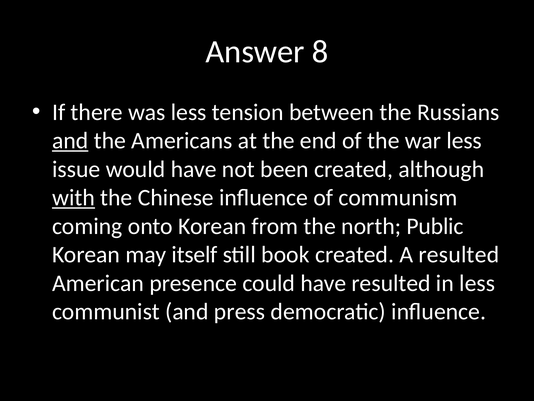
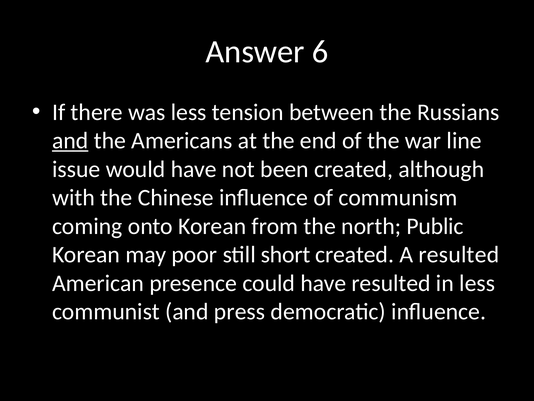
8: 8 -> 6 (320, 52)
war less: less -> line (464, 141)
with underline: present -> none (73, 197)
itself: itself -> poor (194, 254)
book: book -> short (286, 254)
